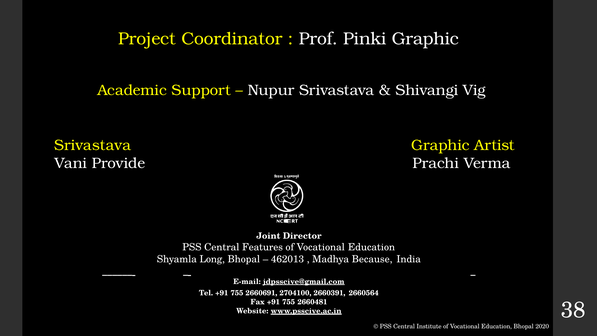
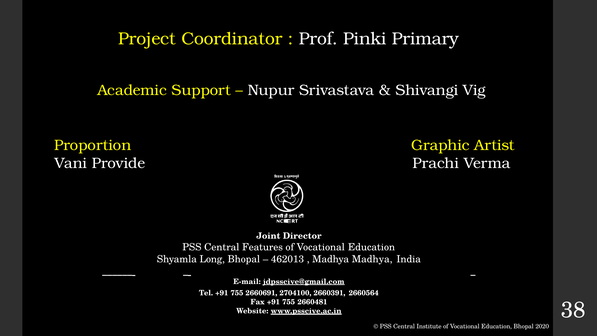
Pinki Graphic: Graphic -> Primary (425, 39)
Srivastava: Srivastava -> Proportion (93, 145)
Madhya Because: Because -> Madhya (372, 259)
